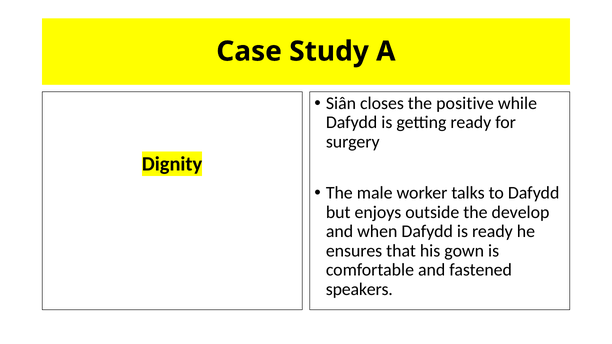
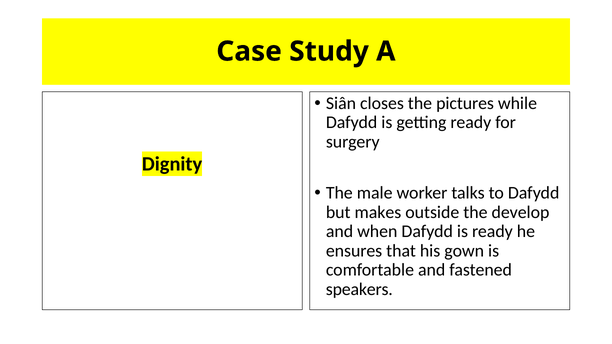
positive: positive -> pictures (465, 103)
enjoys: enjoys -> makes (378, 212)
